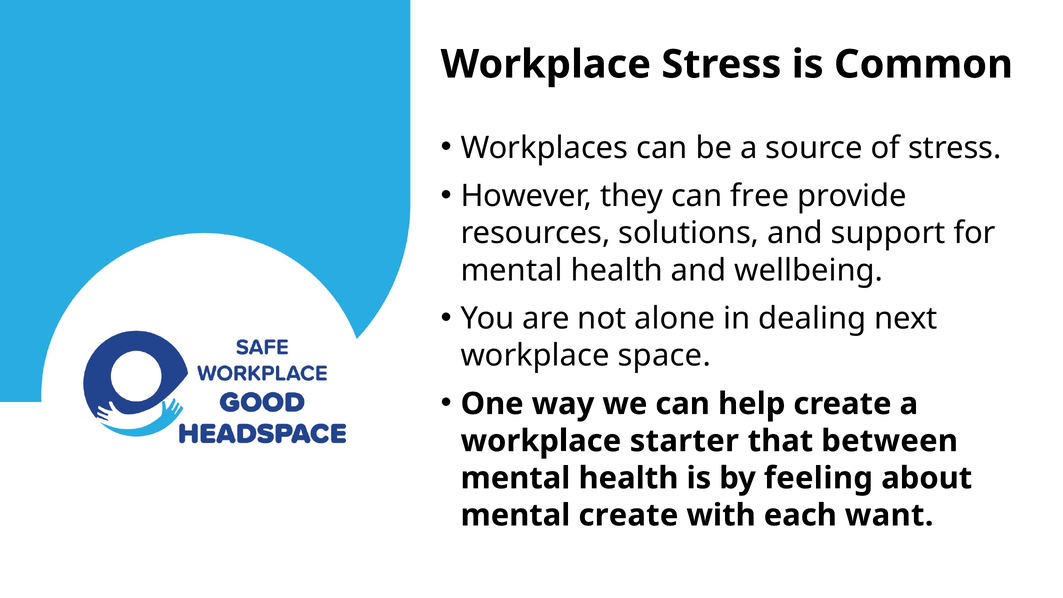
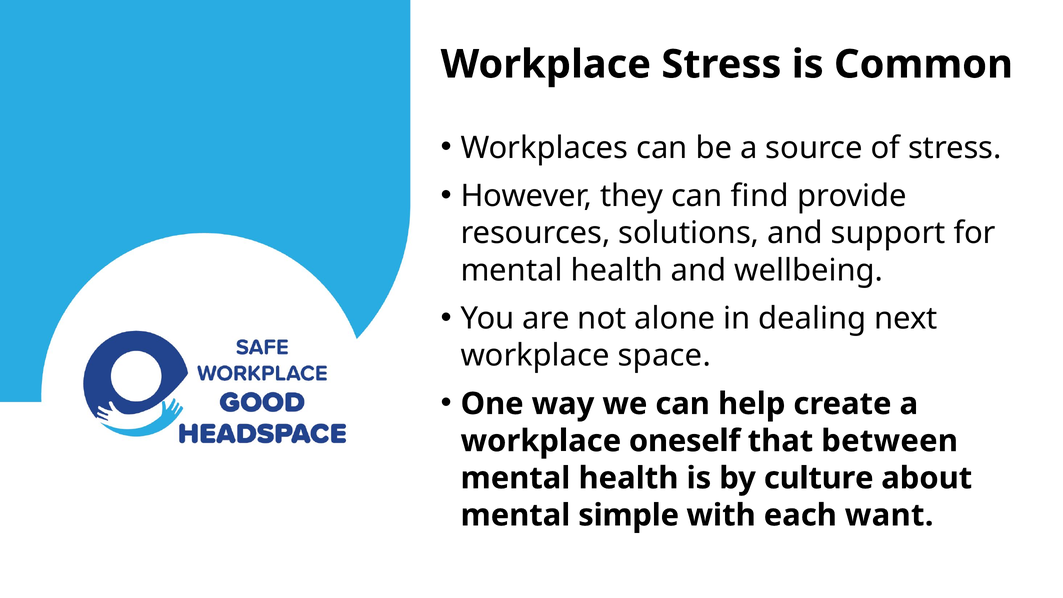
free: free -> find (760, 196)
starter: starter -> oneself (685, 441)
feeling: feeling -> culture (819, 478)
mental create: create -> simple (629, 515)
